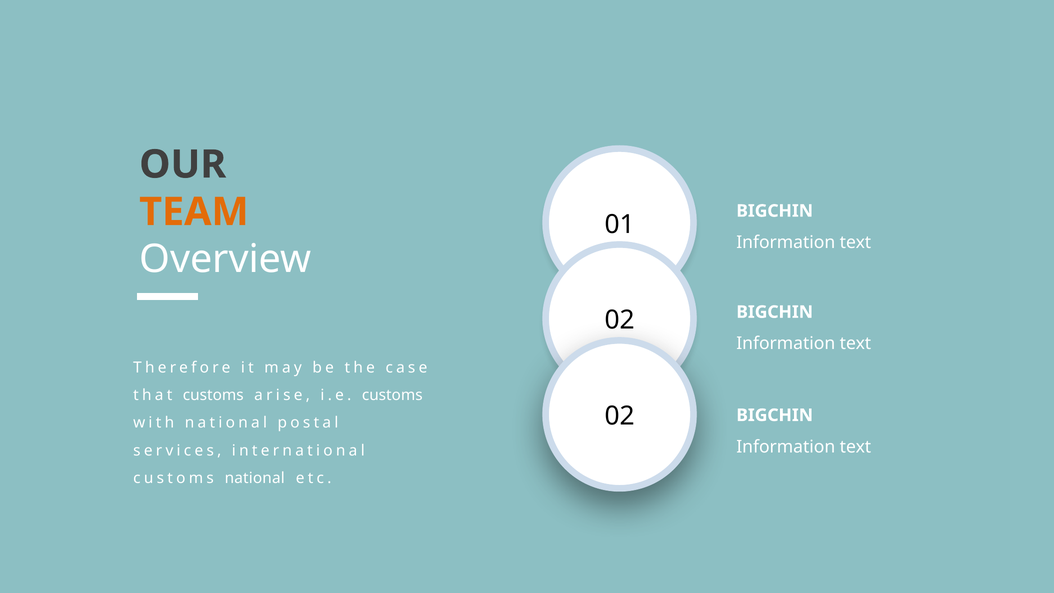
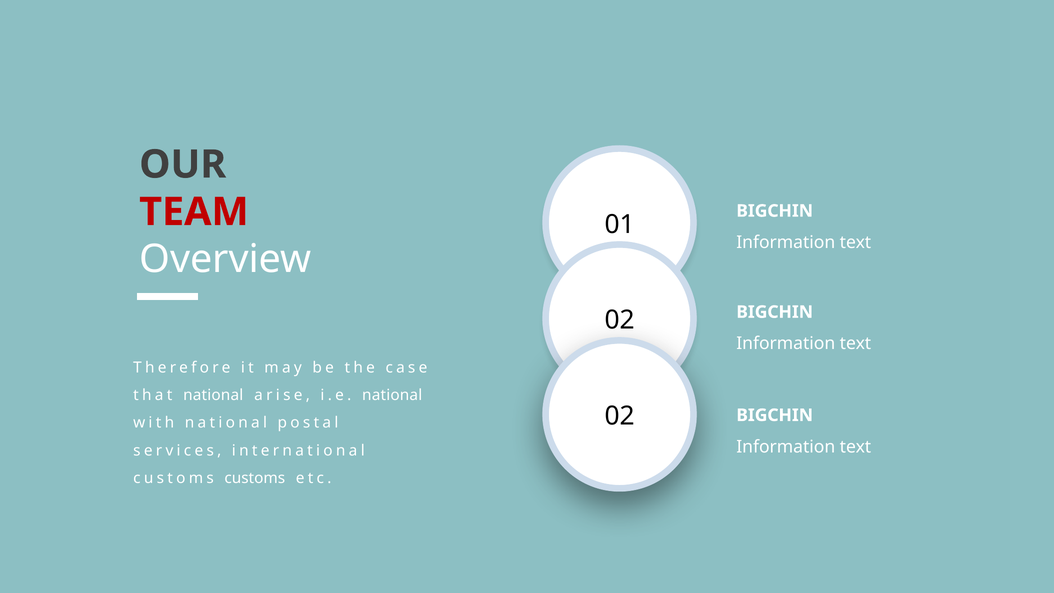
TEAM colour: orange -> red (194, 212)
that customs: customs -> national (213, 395)
i.e customs: customs -> national (392, 395)
customs national: national -> customs (255, 478)
